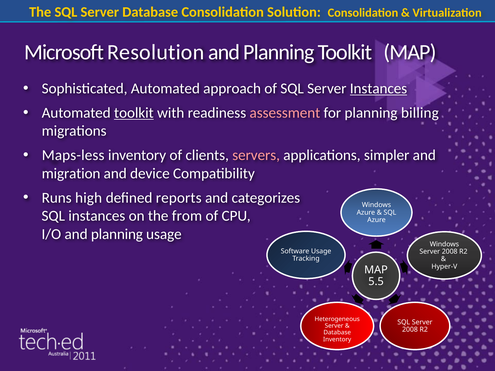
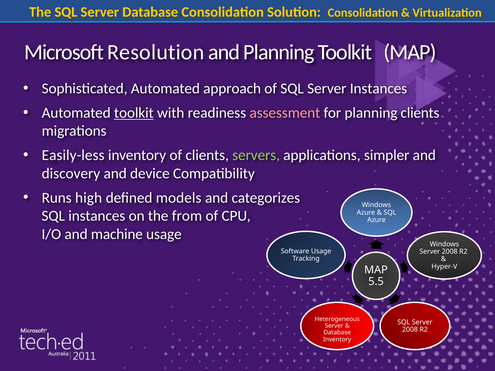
Instances underline: present -> none (378, 89)
planning billing: billing -> clients (420, 113)
Maps-less: Maps-less -> Easily-less (73, 155)
servers colour: pink -> light green (256, 155)
migration: migration -> discovery (71, 174)
reports: reports -> models (179, 198)
I/O and planning: planning -> machine (117, 234)
